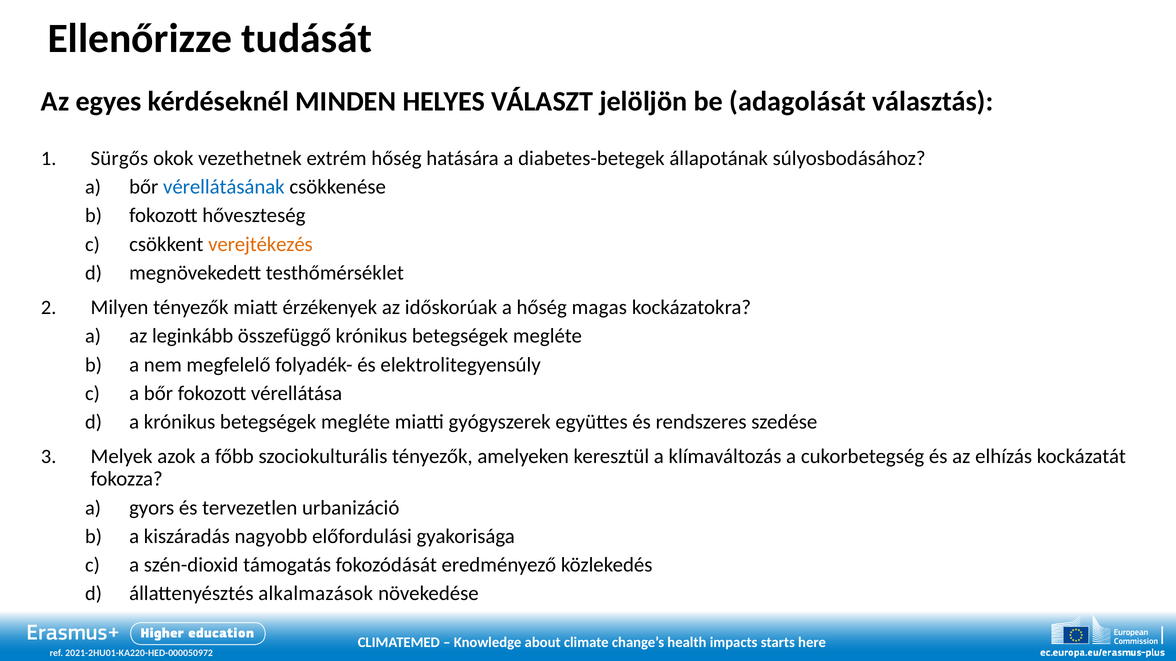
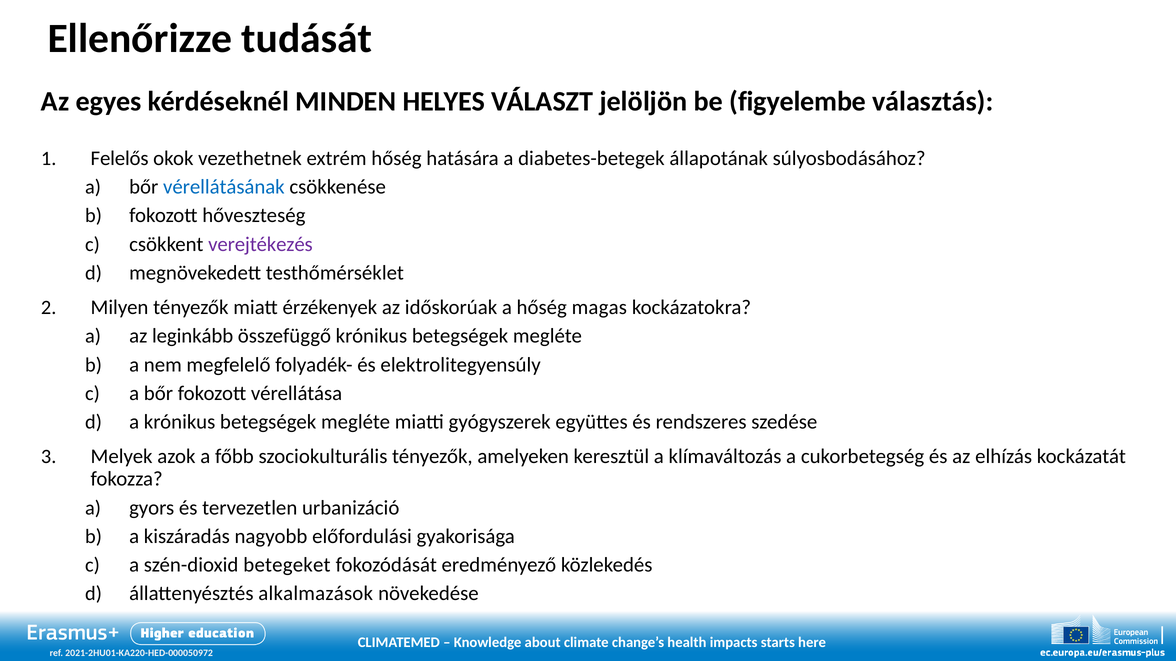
adagolását: adagolását -> figyelembe (798, 101)
Sürgős: Sürgős -> Felelős (120, 159)
verejtékezés colour: orange -> purple (260, 244)
támogatás: támogatás -> betegeket (287, 565)
